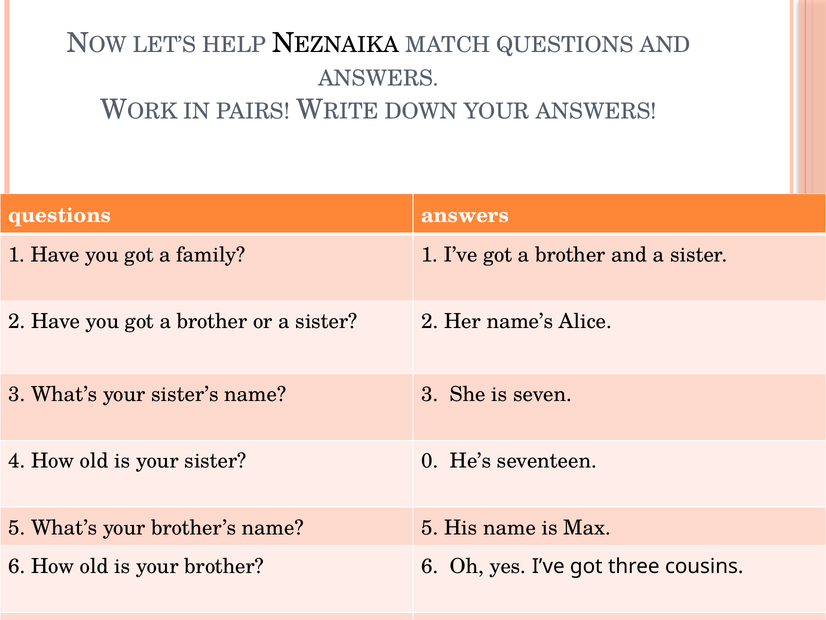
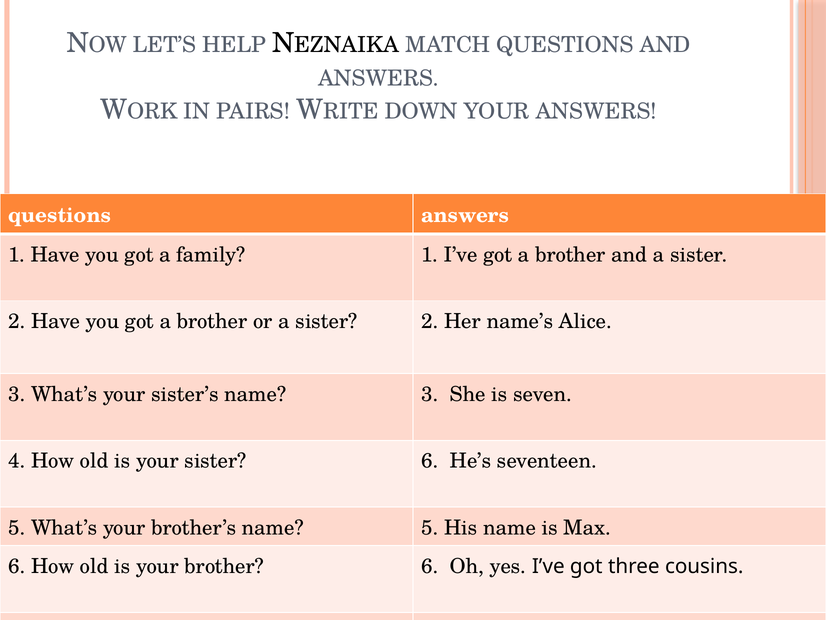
sister 0: 0 -> 6 (430, 461)
